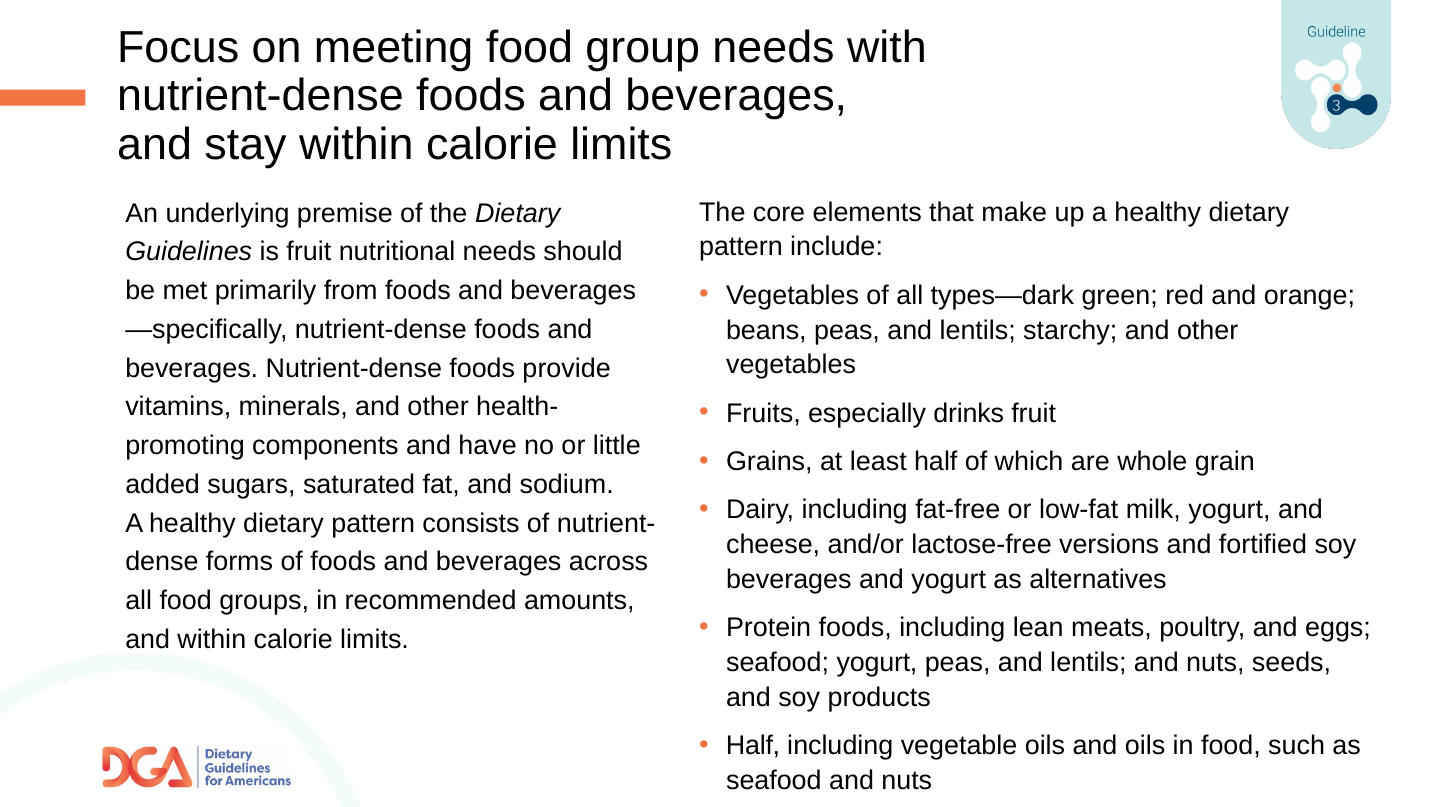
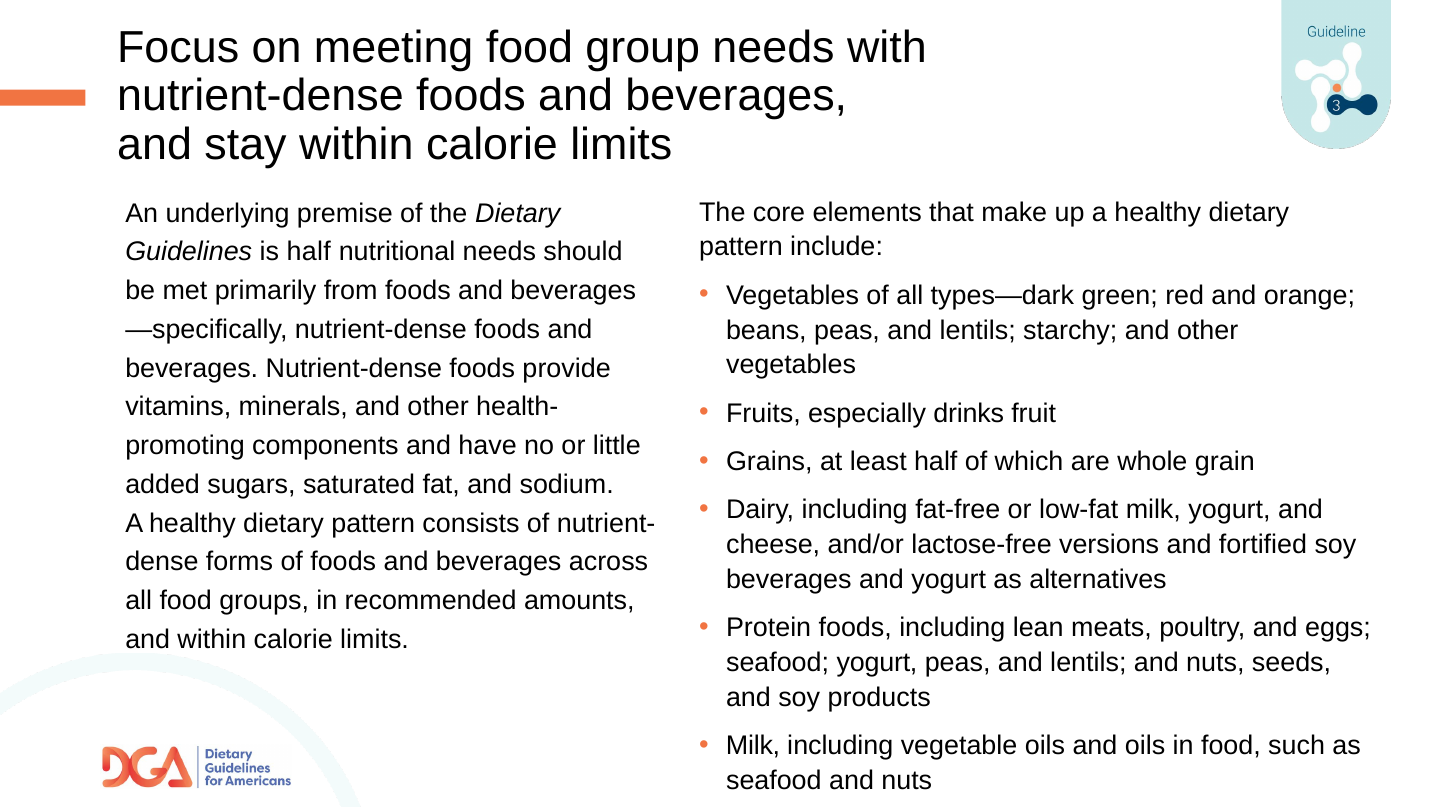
is fruit: fruit -> half (309, 252)
Half: Half -> Milk (753, 746)
